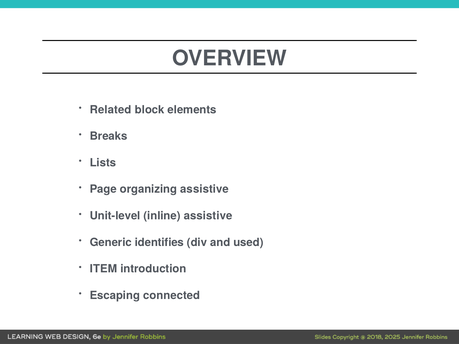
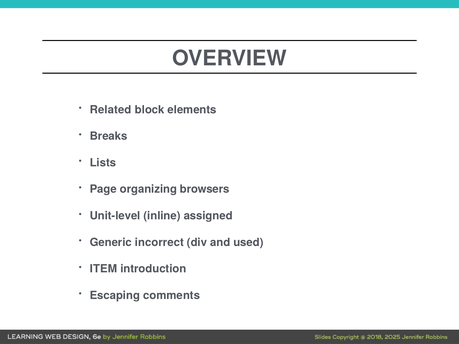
organizing assistive: assistive -> browsers (205, 189)
inline assistive: assistive -> assigned (208, 216)
identifies: identifies -> incorrect (159, 243)
connected: connected -> comments (172, 296)
